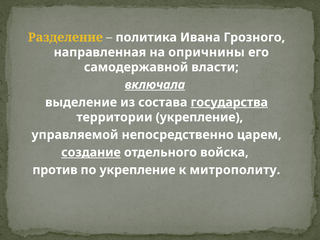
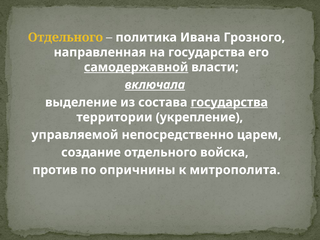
Разделение: Разделение -> Отдельного (65, 37)
на опричнины: опричнины -> государства (207, 52)
самодержавной underline: none -> present (136, 67)
создание underline: present -> none (91, 152)
по укрепление: укрепление -> опричнины (137, 170)
митрополиту: митрополиту -> митрополита (235, 170)
